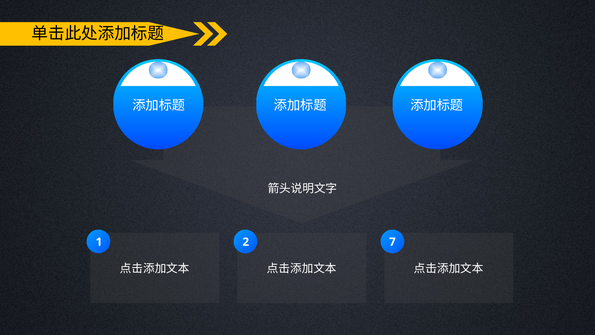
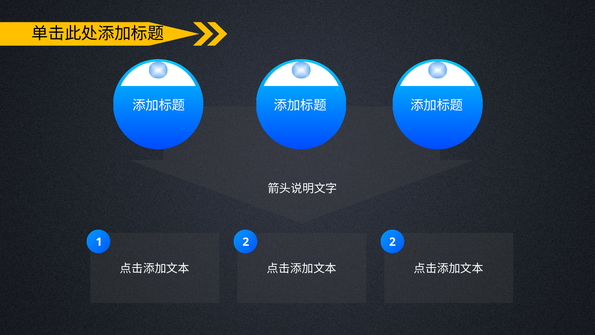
2 7: 7 -> 2 (392, 242)
